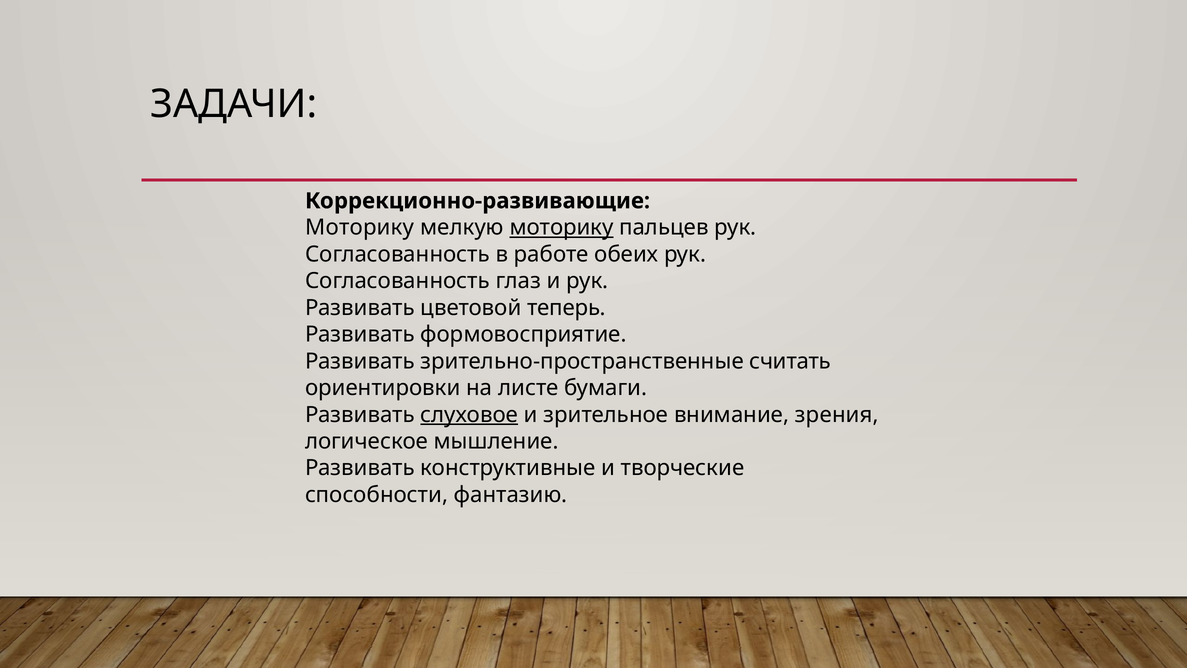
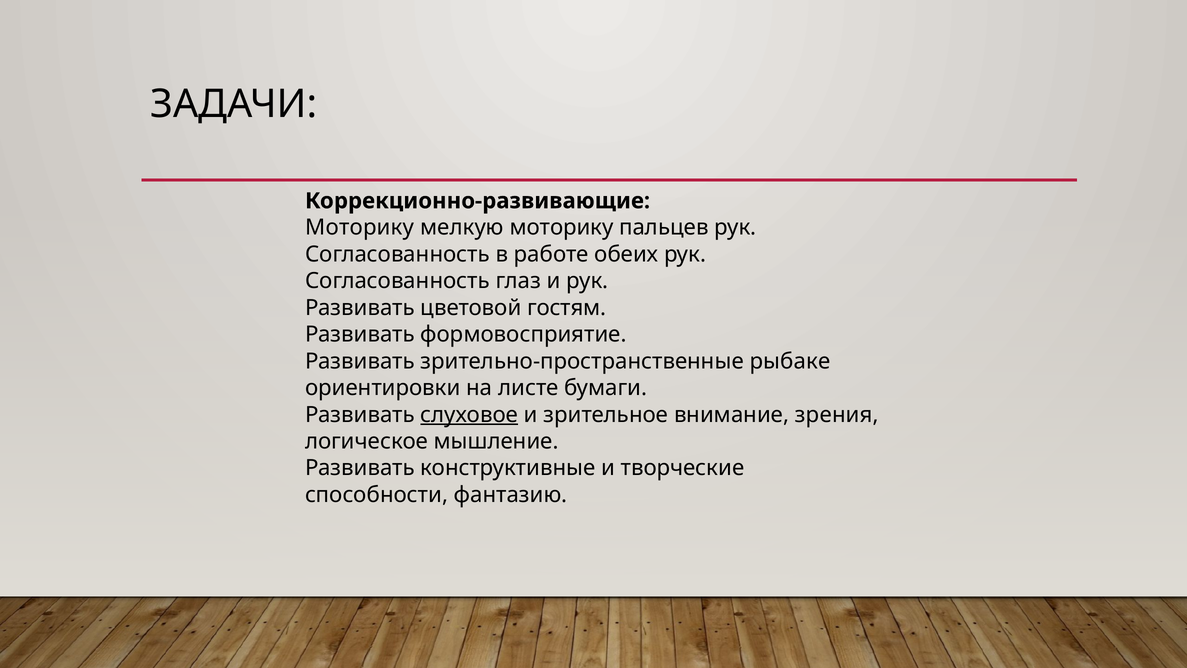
моторику underline: present -> none (562, 228)
теперь: теперь -> гостям (567, 308)
считать: считать -> рыбаке (790, 361)
